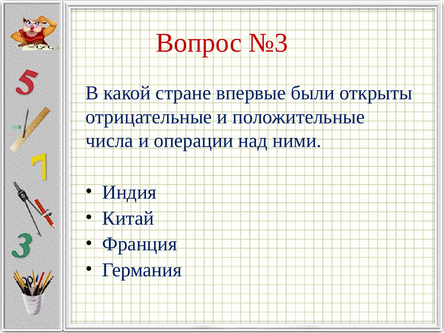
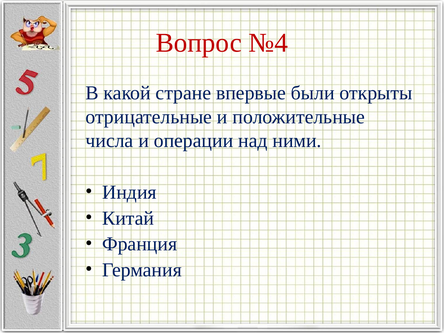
№3: №3 -> №4 (268, 43)
